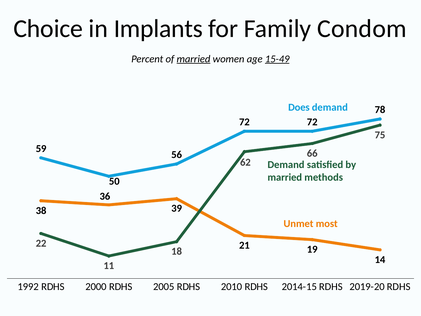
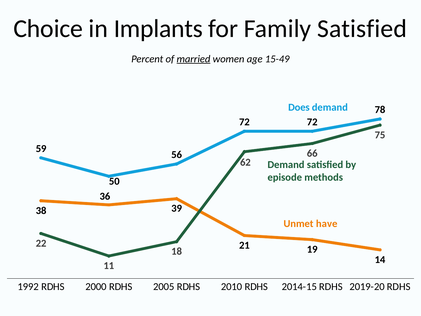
Family Condom: Condom -> Satisfied (362, 29)
15-49 underline: present -> none (277, 59)
married: married -> episode (285, 177)
most: most -> have (327, 224)
